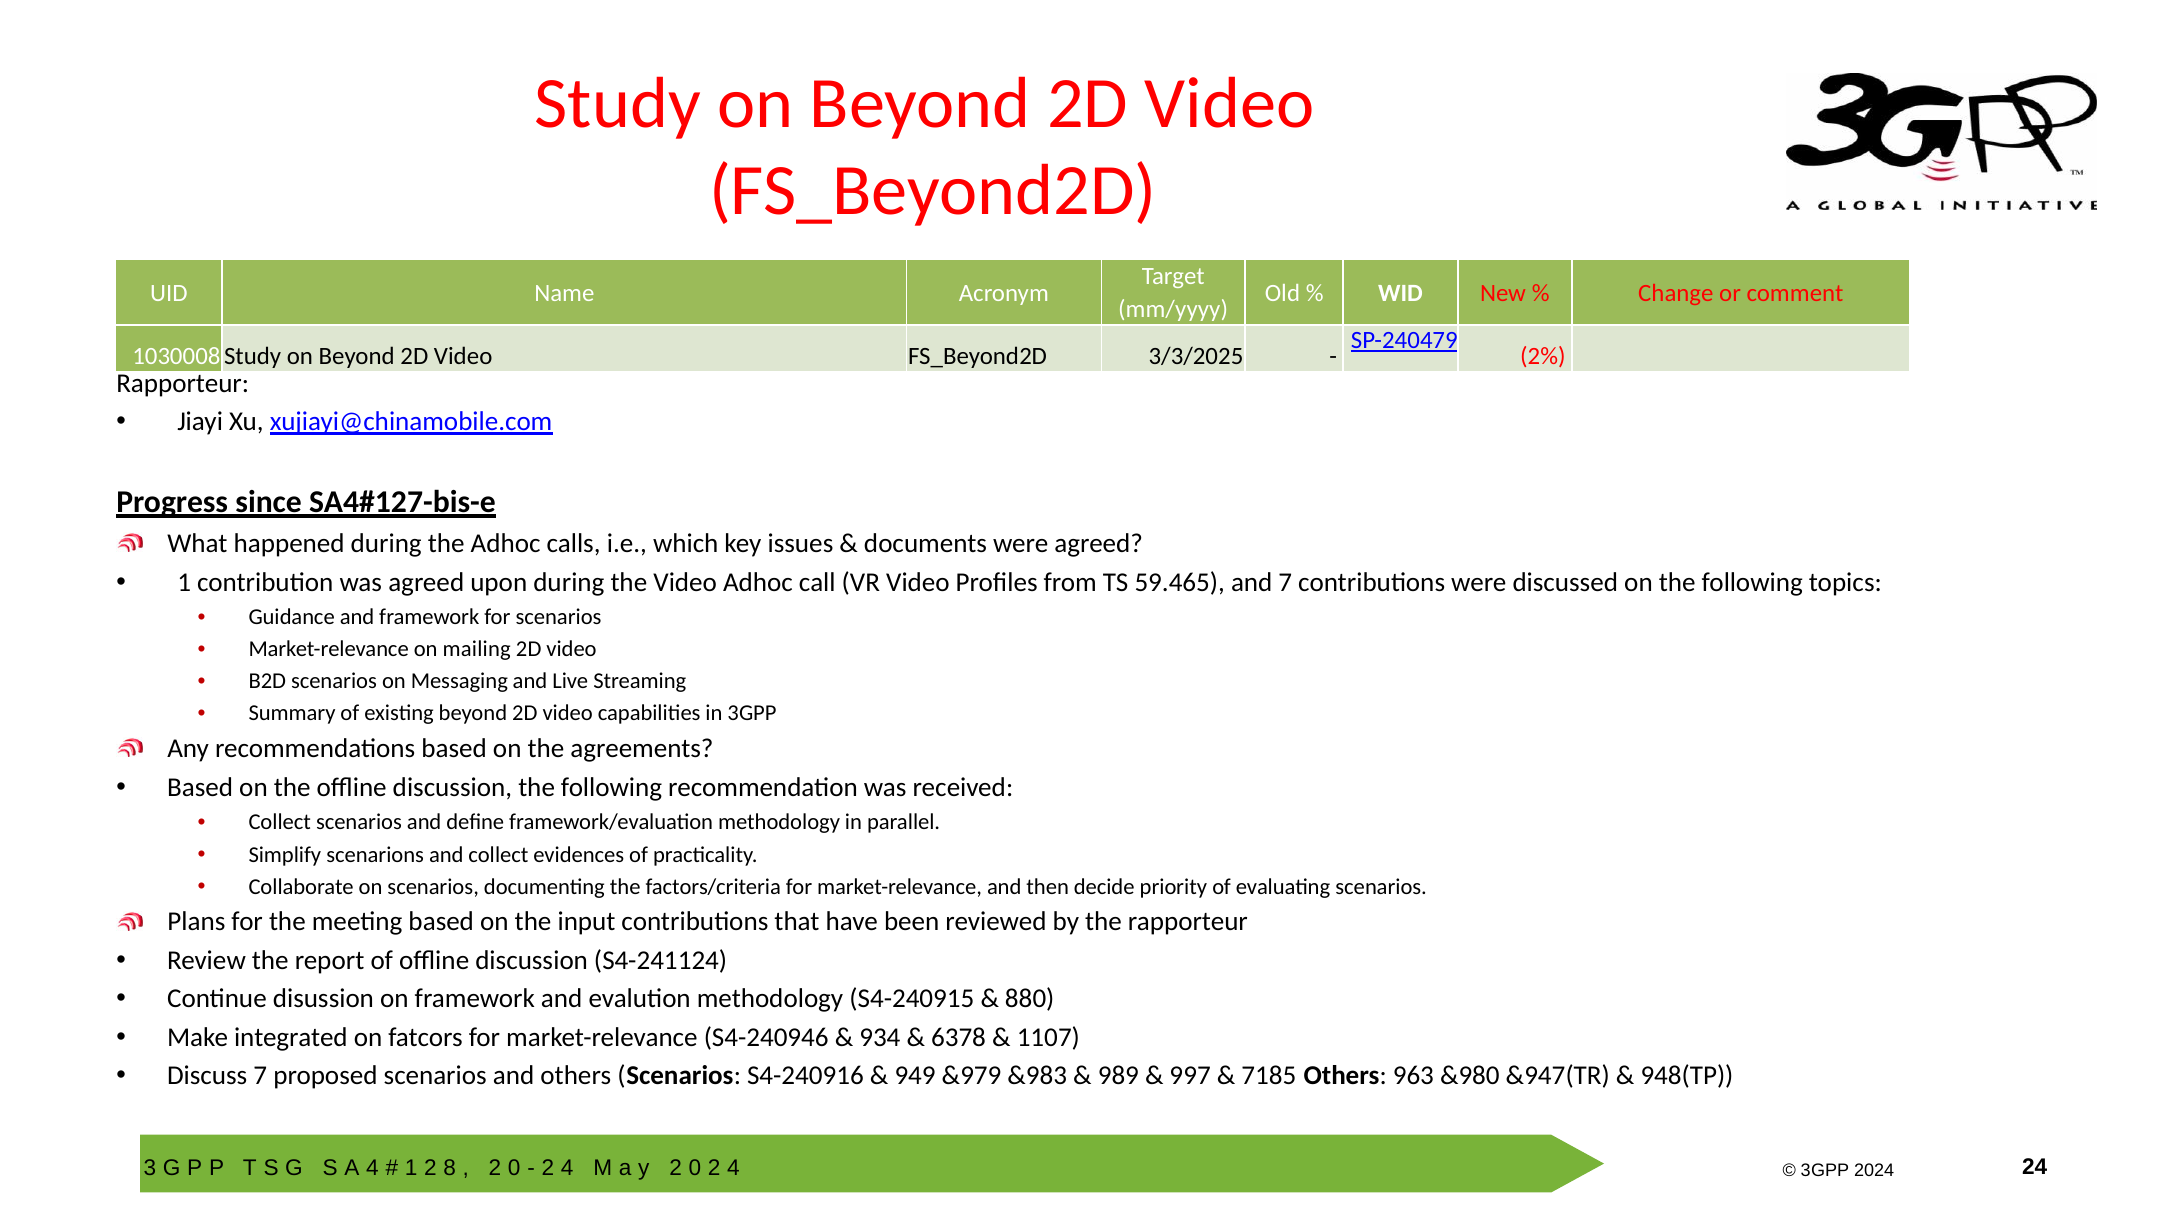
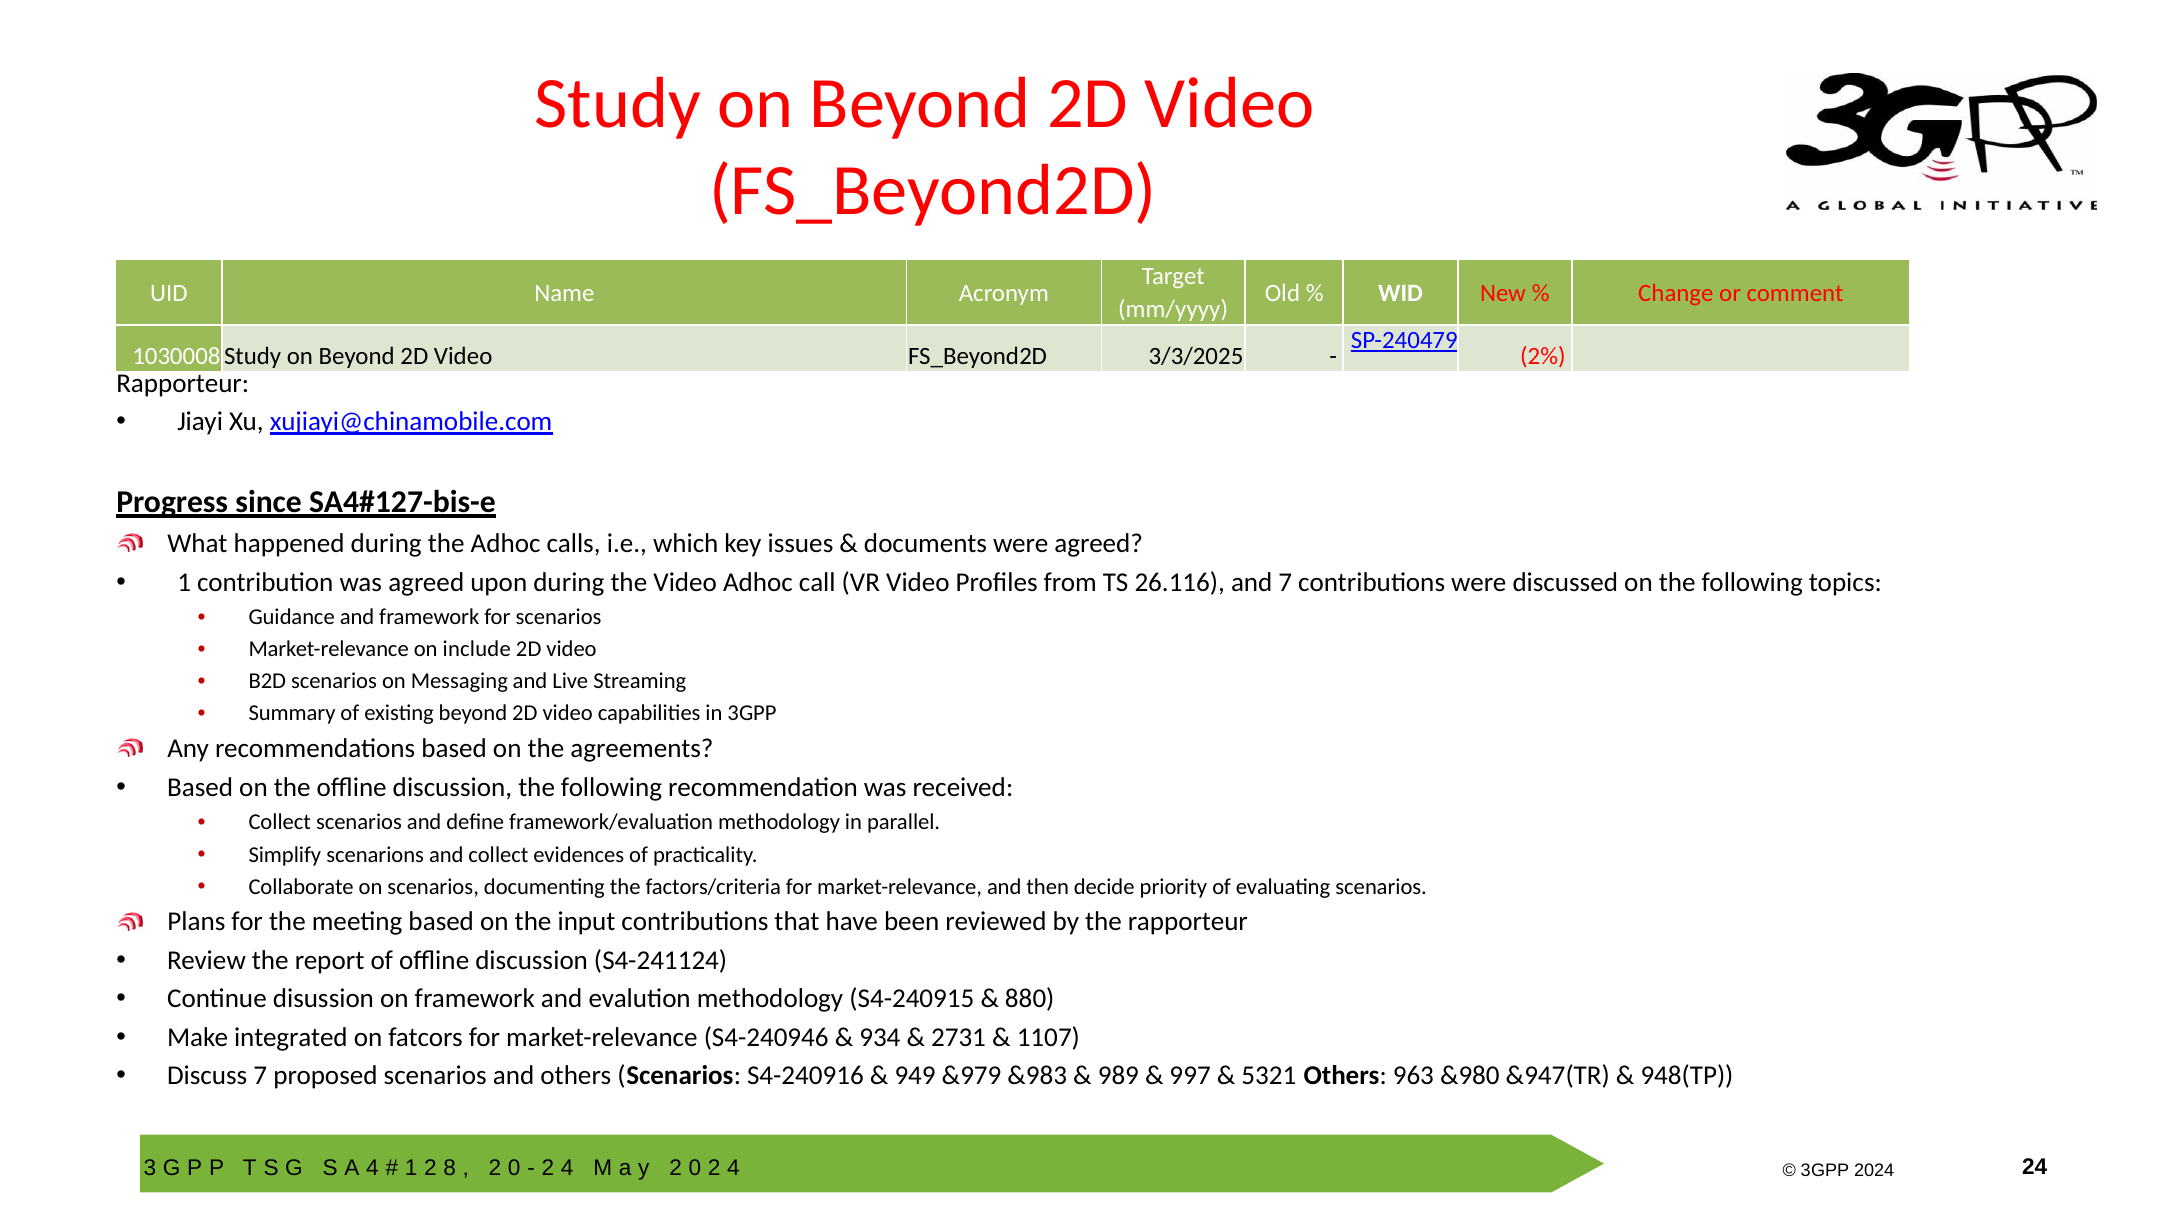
59.465: 59.465 -> 26.116 (1180, 582)
mailing: mailing -> include (477, 649)
6378: 6378 -> 2731 (959, 1037)
7185: 7185 -> 5321 (1269, 1075)
